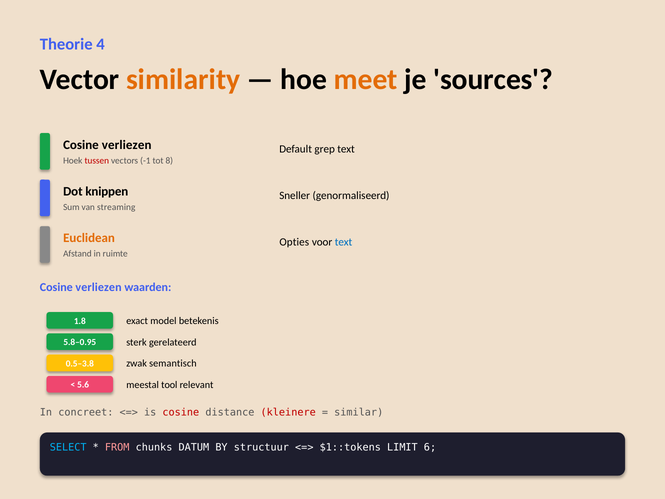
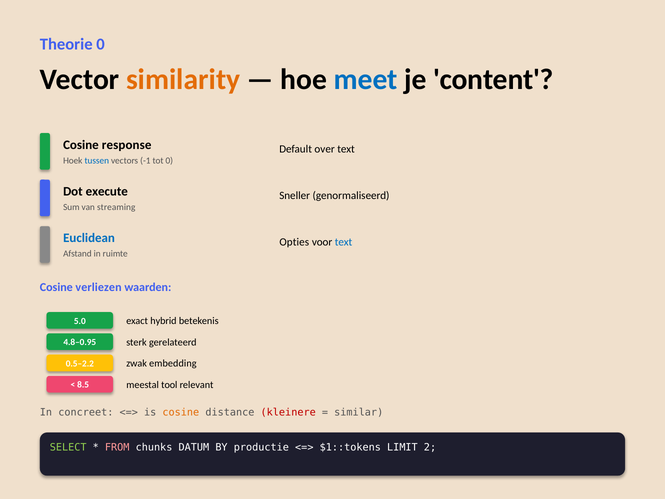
Theorie 4: 4 -> 0 (101, 44)
meet colour: orange -> blue (366, 80)
sources: sources -> content (493, 80)
verliezen: verliezen -> response (127, 145)
grep: grep -> over (325, 149)
tussen colour: red -> blue (97, 160)
tot 8: 8 -> 0 (169, 160)
knippen: knippen -> execute (107, 192)
Euclidean colour: orange -> blue (89, 238)
1.8: 1.8 -> 5.0 (80, 321)
model: model -> hybrid (163, 321)
5.8–0.95: 5.8–0.95 -> 4.8–0.95 (80, 342)
0.5–3.8: 0.5–3.8 -> 0.5–2.2 (80, 363)
semantisch: semantisch -> embedding (173, 363)
5.6: 5.6 -> 8.5 (83, 385)
cosine colour: red -> orange (181, 412)
SELECT colour: light blue -> light green (68, 447)
structuur: structuur -> productie (261, 447)
6: 6 -> 2 (430, 447)
